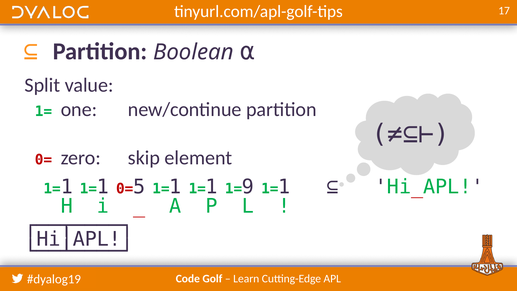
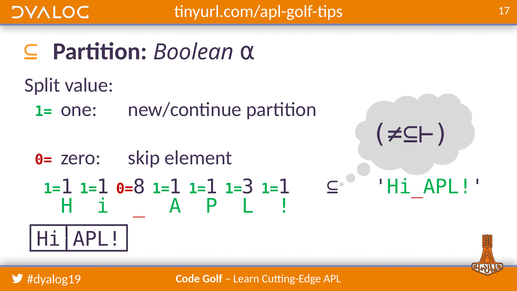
5: 5 -> 8 (139, 187)
9: 9 -> 3 (248, 187)
